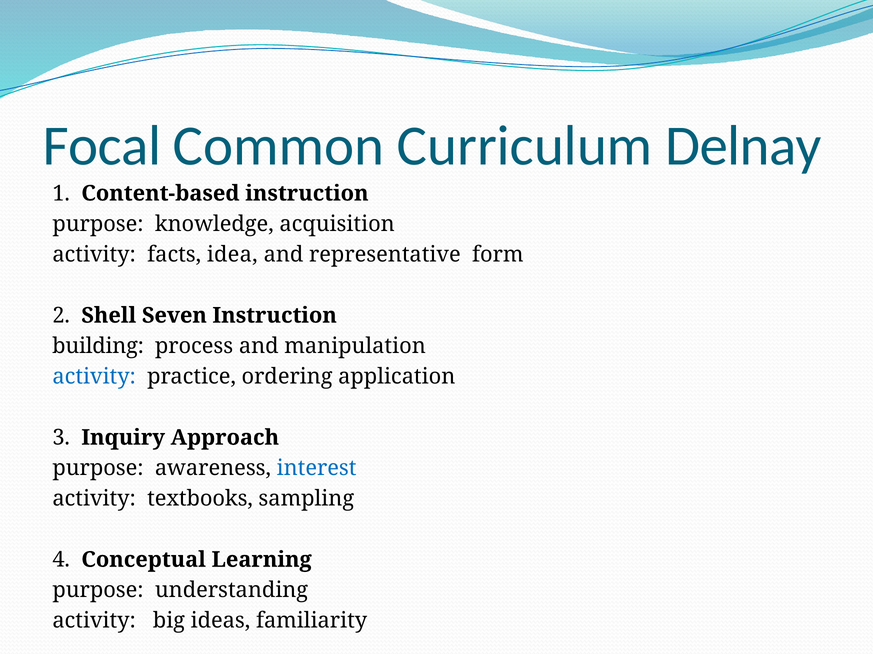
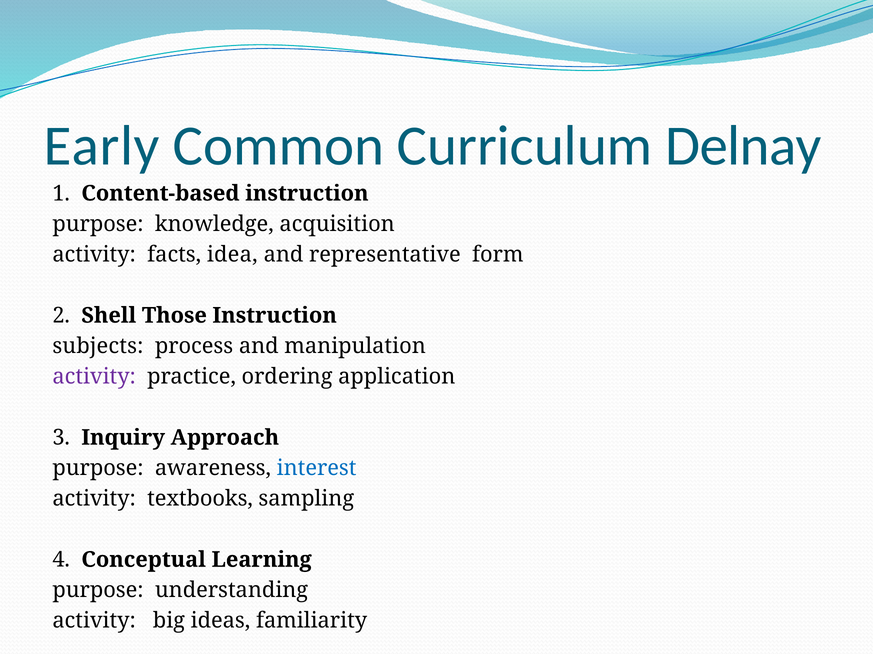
Focal: Focal -> Early (102, 146)
Seven: Seven -> Those (174, 316)
building: building -> subjects (98, 346)
activity colour: blue -> purple (94, 377)
